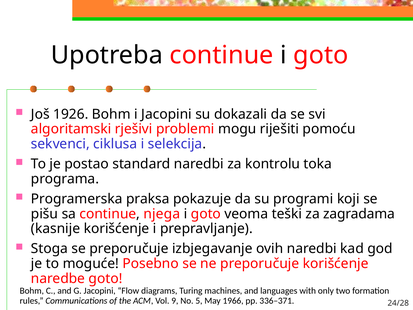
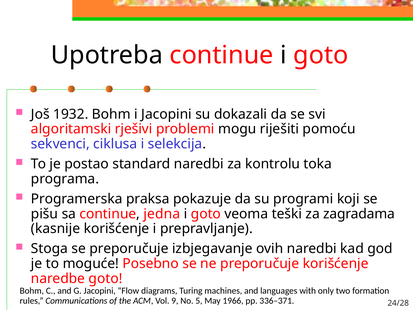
1926: 1926 -> 1932 (71, 114)
njega: njega -> jedna (162, 214)
